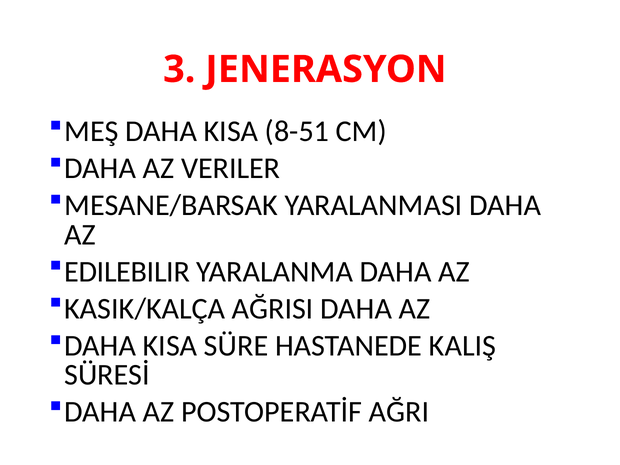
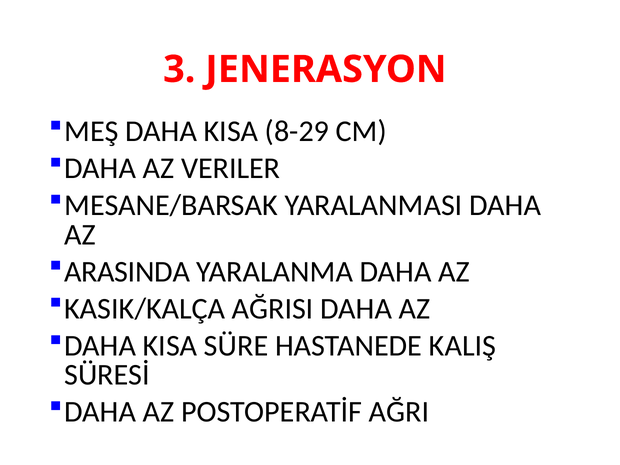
8-51: 8-51 -> 8-29 (297, 131)
EDILEBILIR: EDILEBILIR -> ARASINDA (127, 272)
